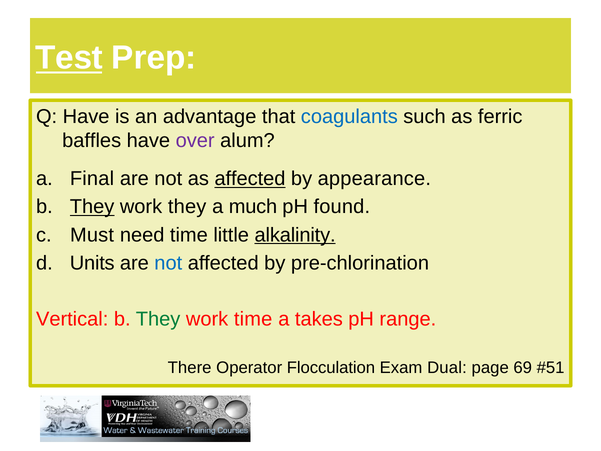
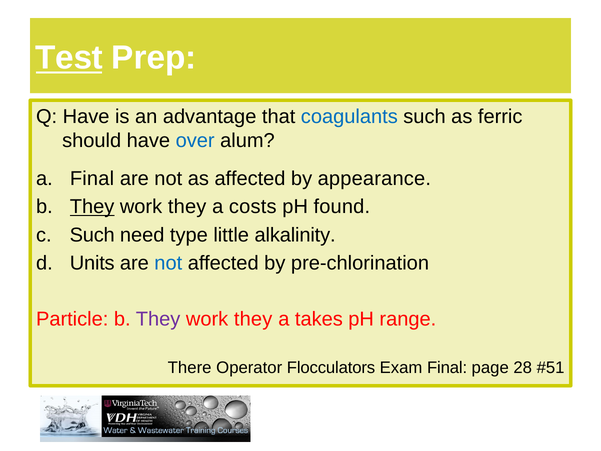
baffles: baffles -> should (92, 141)
over colour: purple -> blue (195, 141)
affected underline: present -> none (250, 179)
much: much -> costs (253, 207)
Must: Must -> Such (92, 235)
need time: time -> type (189, 235)
alkalinity underline: present -> none (295, 235)
Vertical: Vertical -> Particle (72, 319)
They colour: green -> purple (158, 319)
time: time -> they (253, 319)
Flocculation: Flocculation -> Flocculators (331, 367)
Exam Dual: Dual -> Final (447, 367)
69: 69 -> 28 (523, 367)
